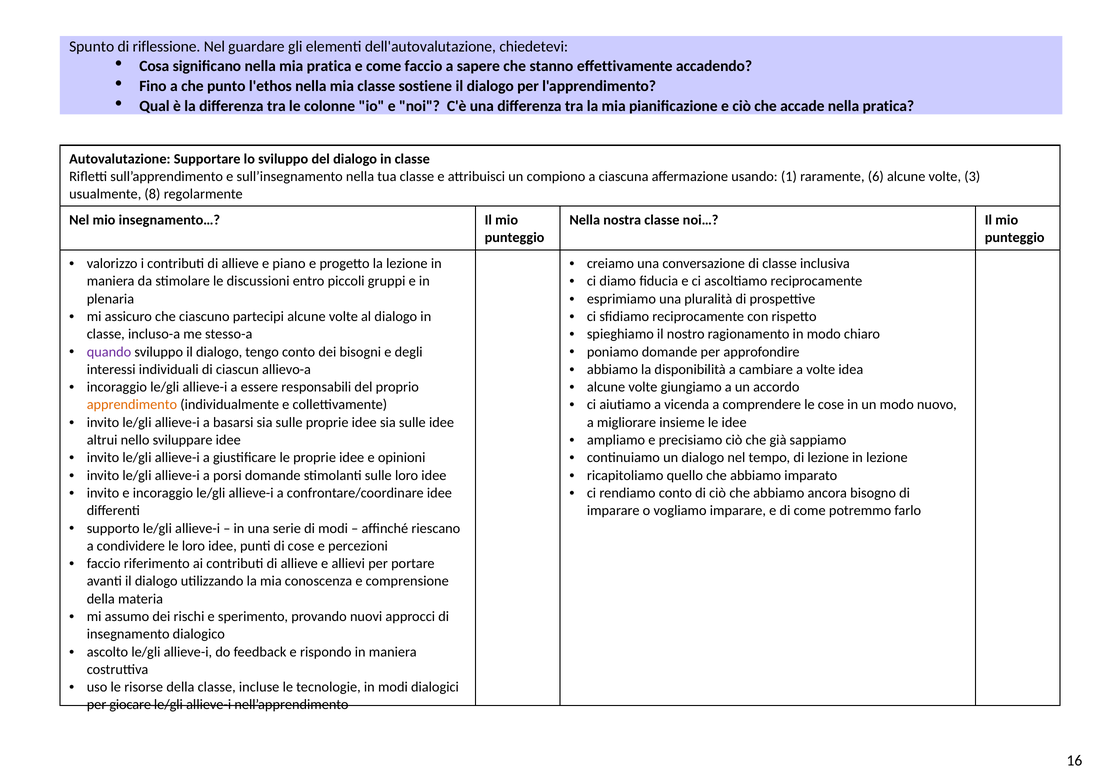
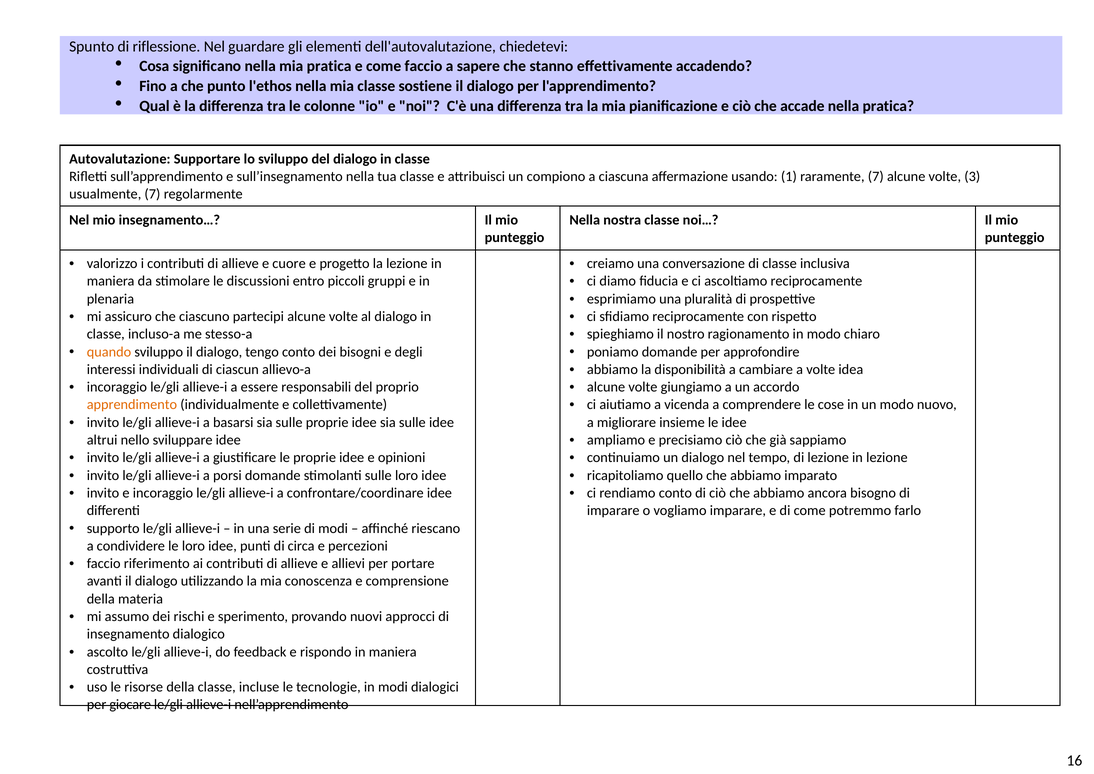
raramente 6: 6 -> 7 (876, 177)
usualmente 8: 8 -> 7 (152, 194)
piano: piano -> cuore (289, 263)
quando colour: purple -> orange (109, 352)
di cose: cose -> circa (301, 546)
